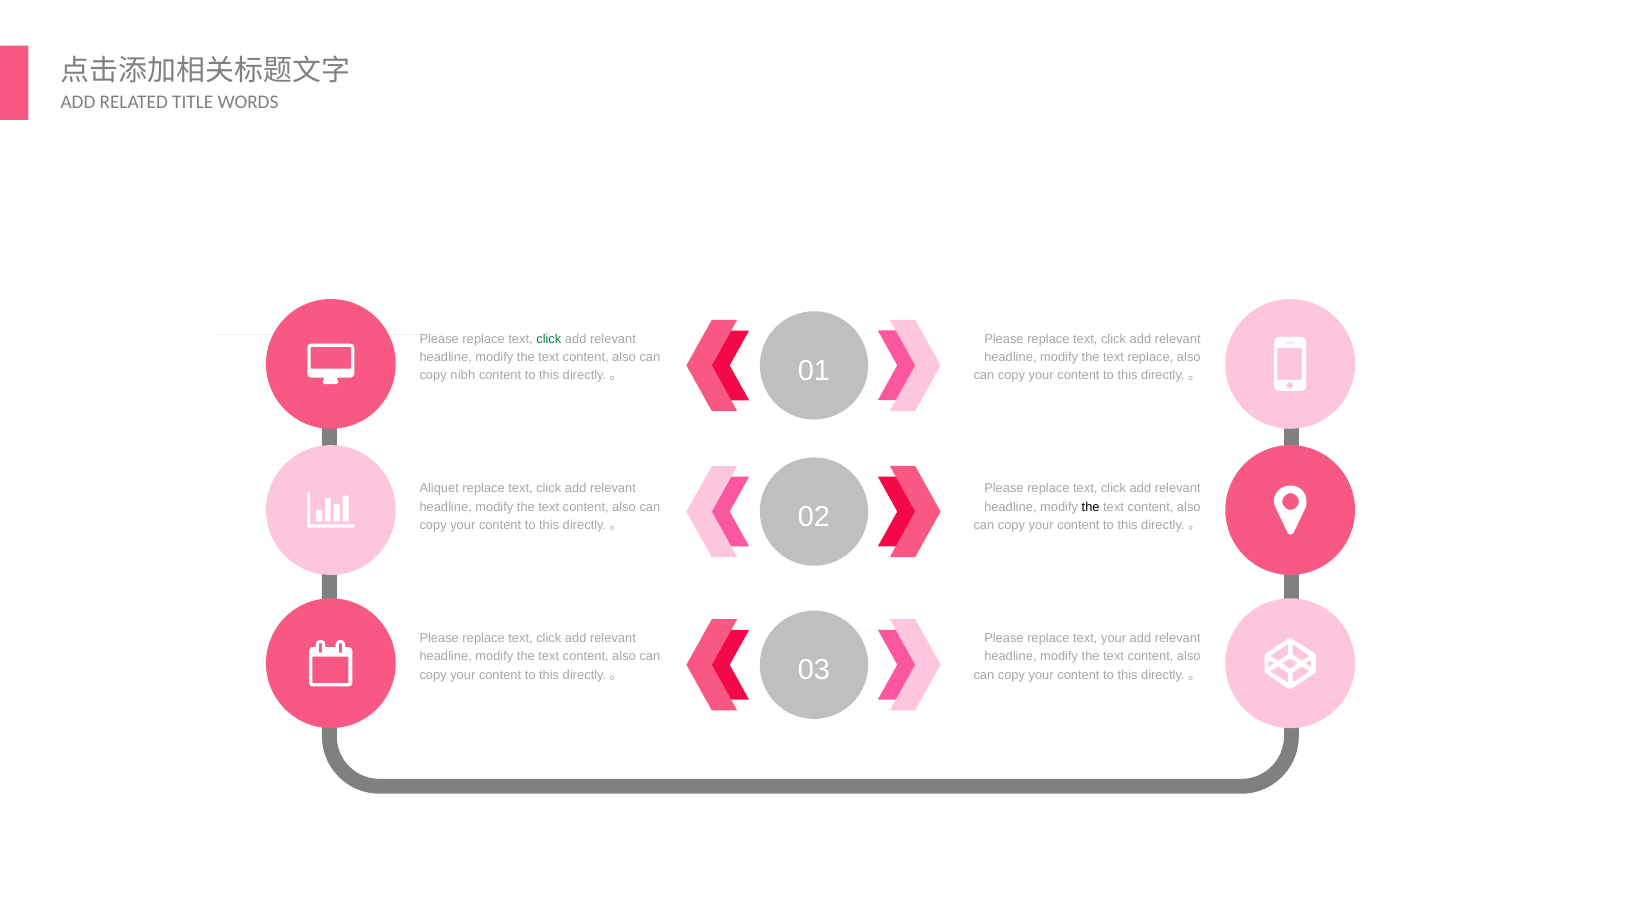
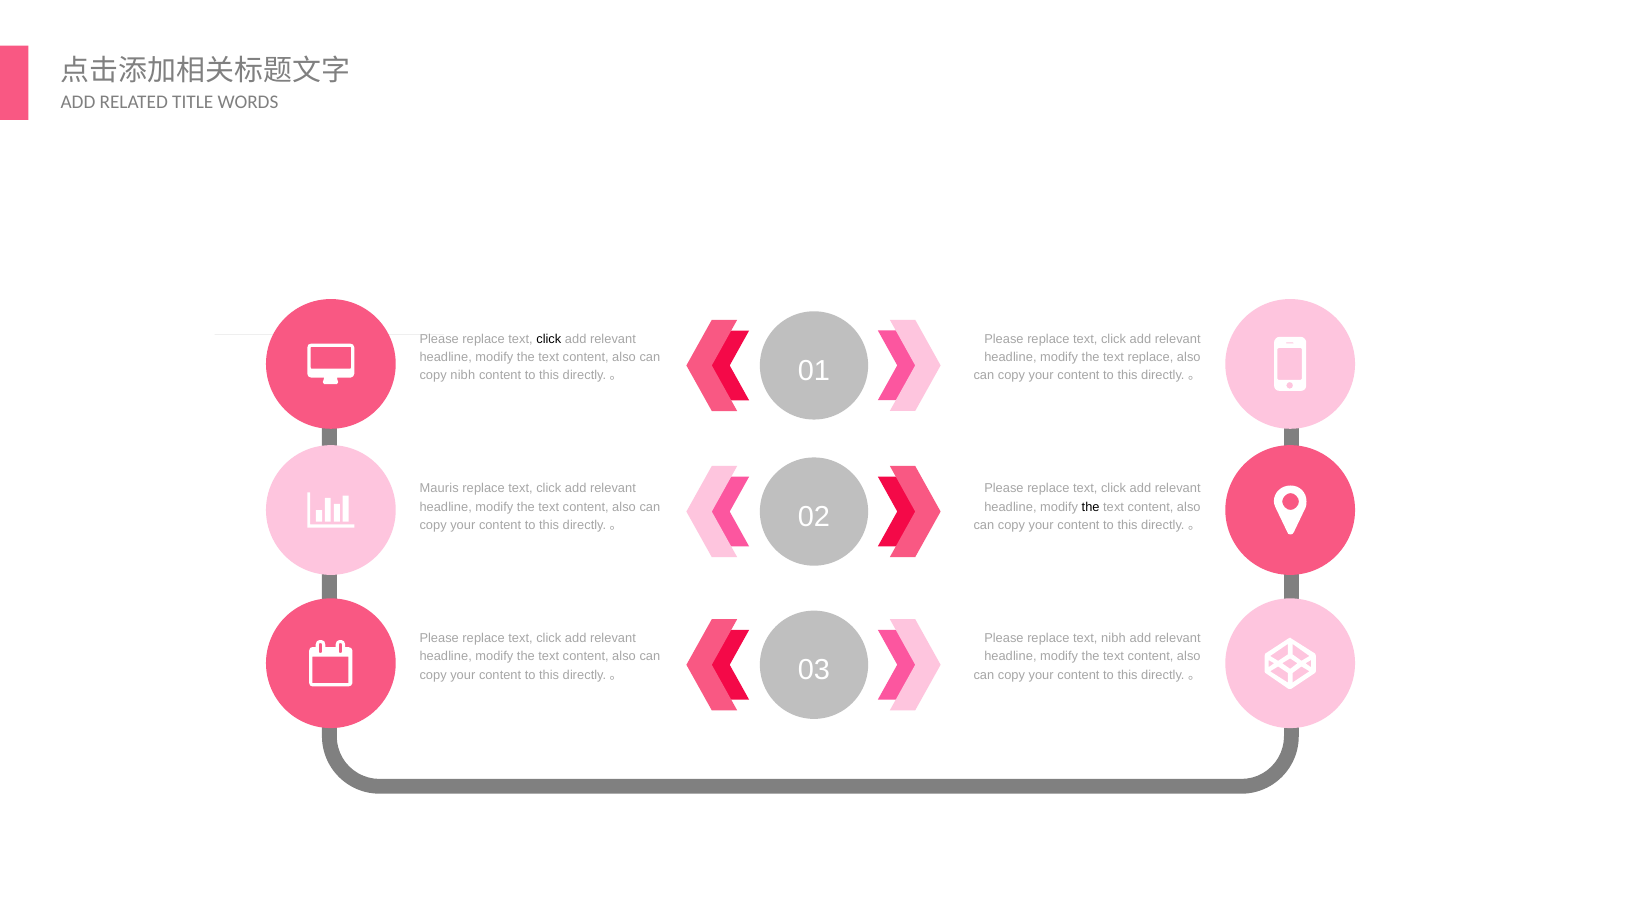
click colour: green -> black (549, 339)
Aliquet: Aliquet -> Mauris (439, 489)
text your: your -> nibh (1114, 638)
